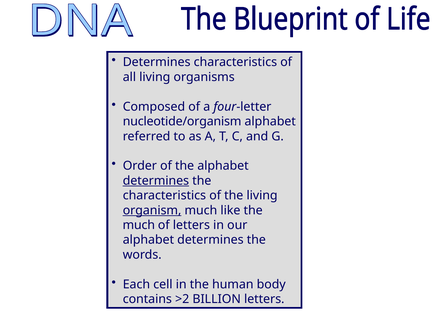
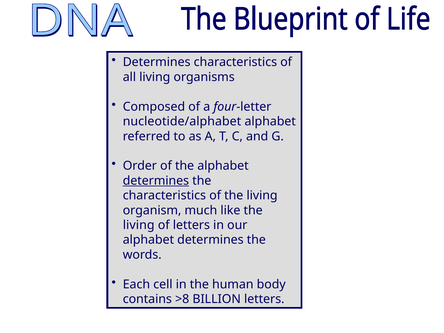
nucleotide/organism: nucleotide/organism -> nucleotide/alphabet (182, 121)
organism underline: present -> none (152, 210)
much: much -> living (139, 225)
>2: >2 -> >8 (182, 299)
